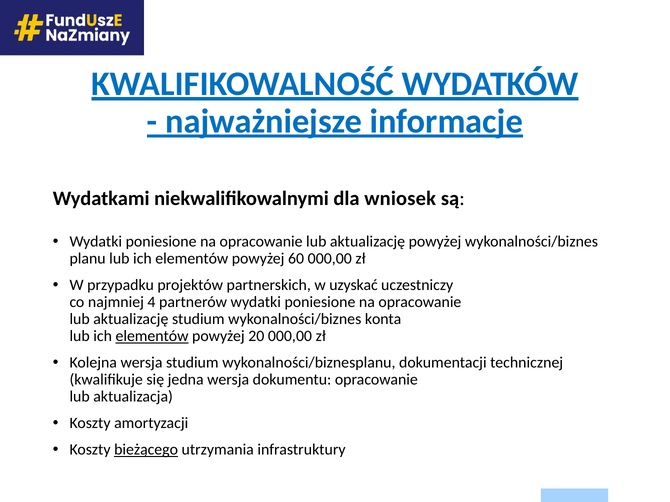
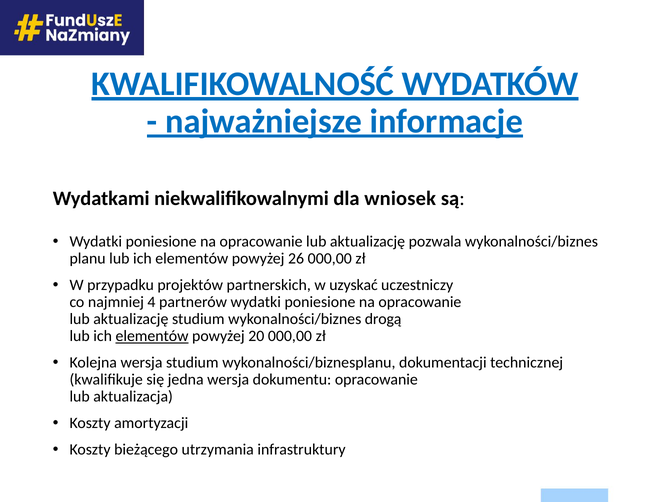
aktualizację powyżej: powyżej -> pozwala (435, 242)
60: 60 -> 26 (296, 259)
konta: konta -> drogą (383, 319)
bieżącego underline: present -> none (146, 450)
